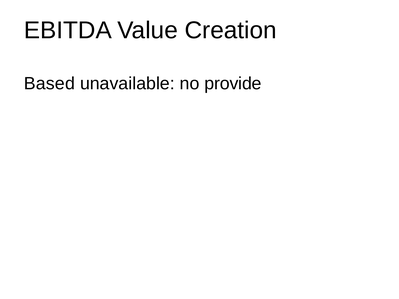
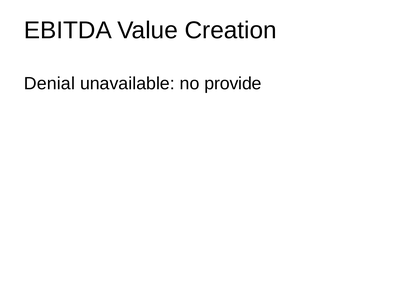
Based: Based -> Denial (49, 84)
